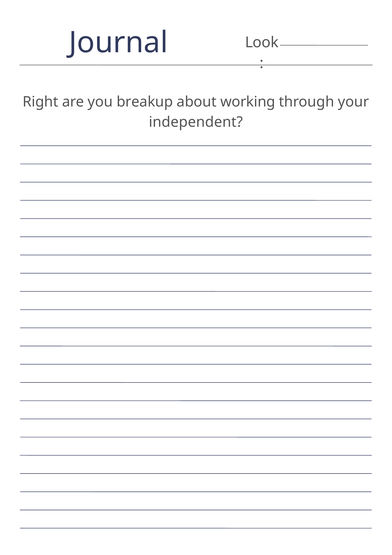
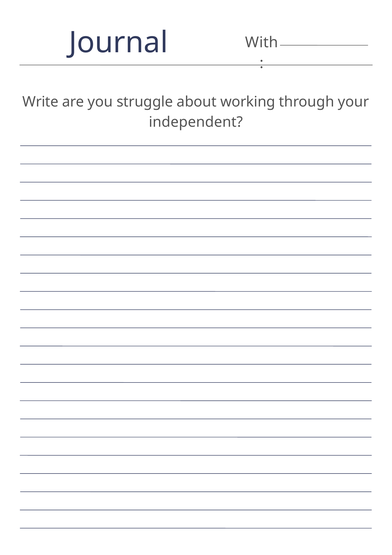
Look: Look -> With (262, 42)
Right: Right -> Write (40, 102)
breakup: breakup -> struggle (145, 102)
